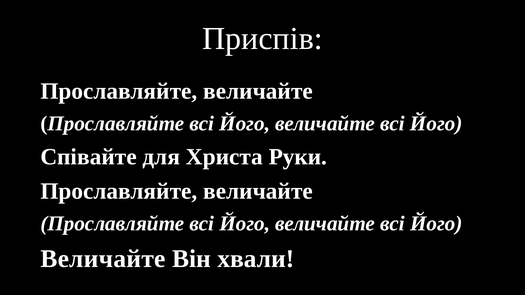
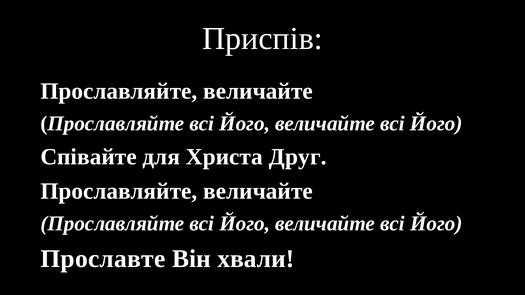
Руки: Руки -> Друг (298, 157)
Величайте: Величайте -> Прославте (103, 259)
